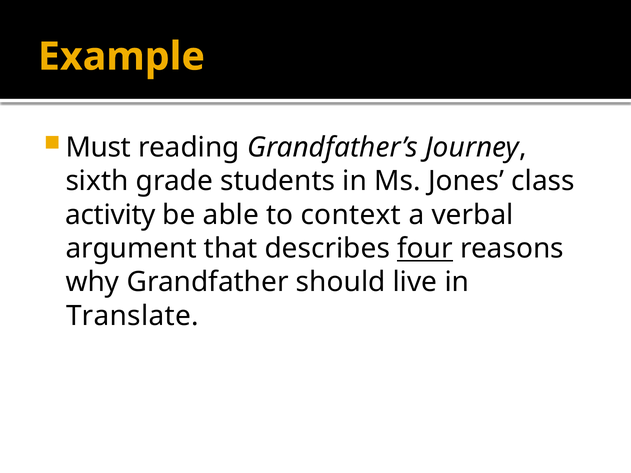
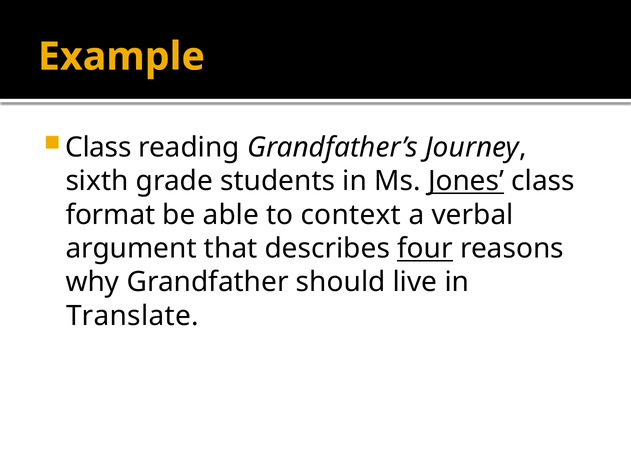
Must: Must -> Class (98, 148)
Jones underline: none -> present (466, 181)
activity: activity -> format (110, 215)
